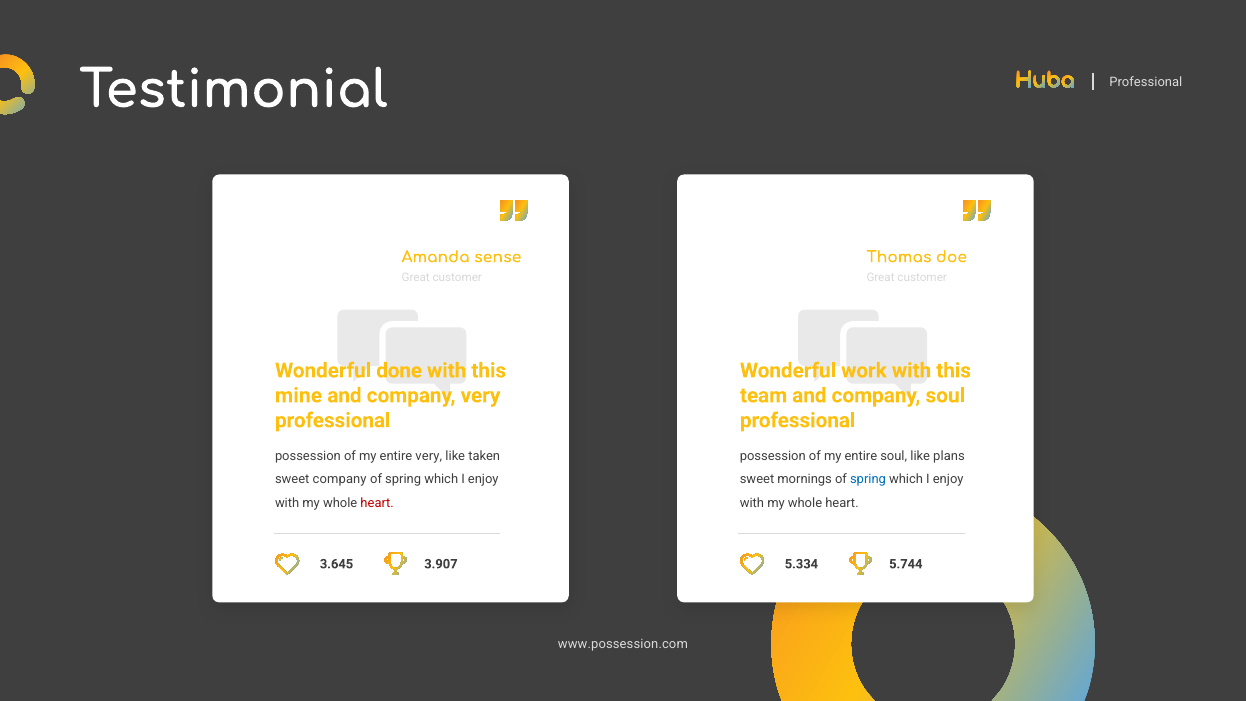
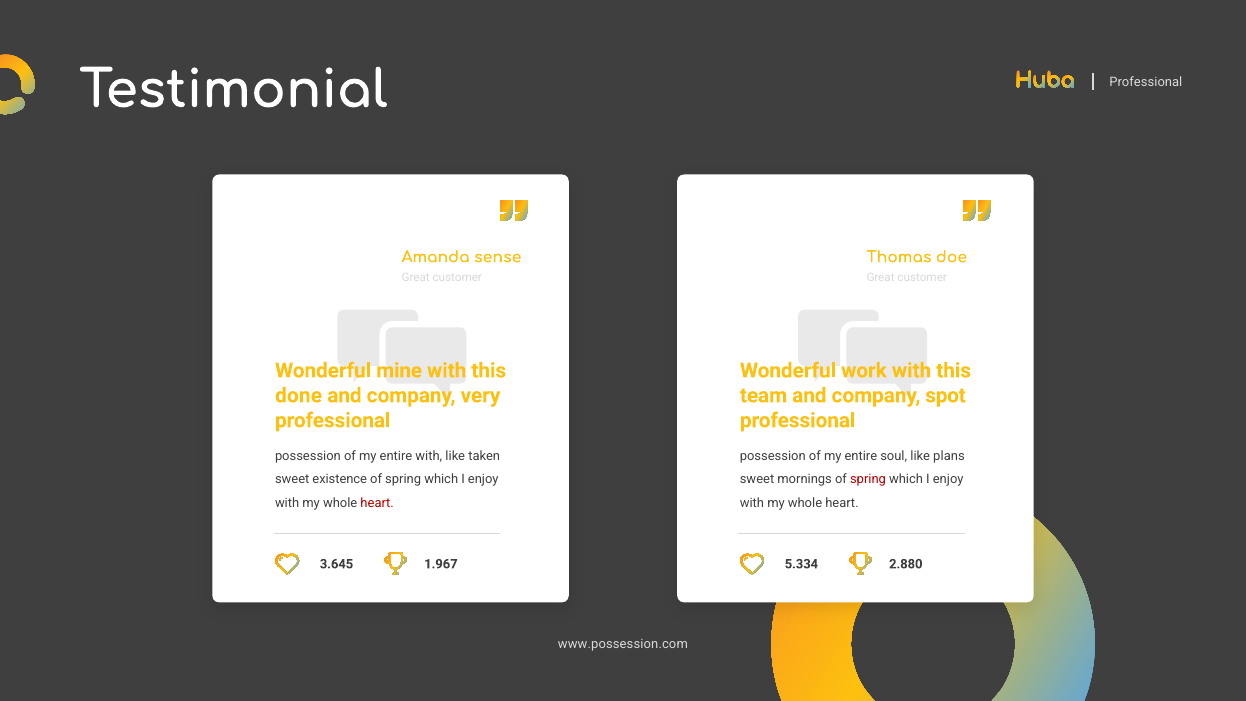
done: done -> mine (399, 371)
mine: mine -> done (299, 395)
company soul: soul -> spot (946, 395)
entire very: very -> with (429, 456)
sweet company: company -> existence (340, 480)
spring colour: blue -> red (868, 480)
3.907: 3.907 -> 1.967 (441, 564)
5.744: 5.744 -> 2.880 (906, 564)
